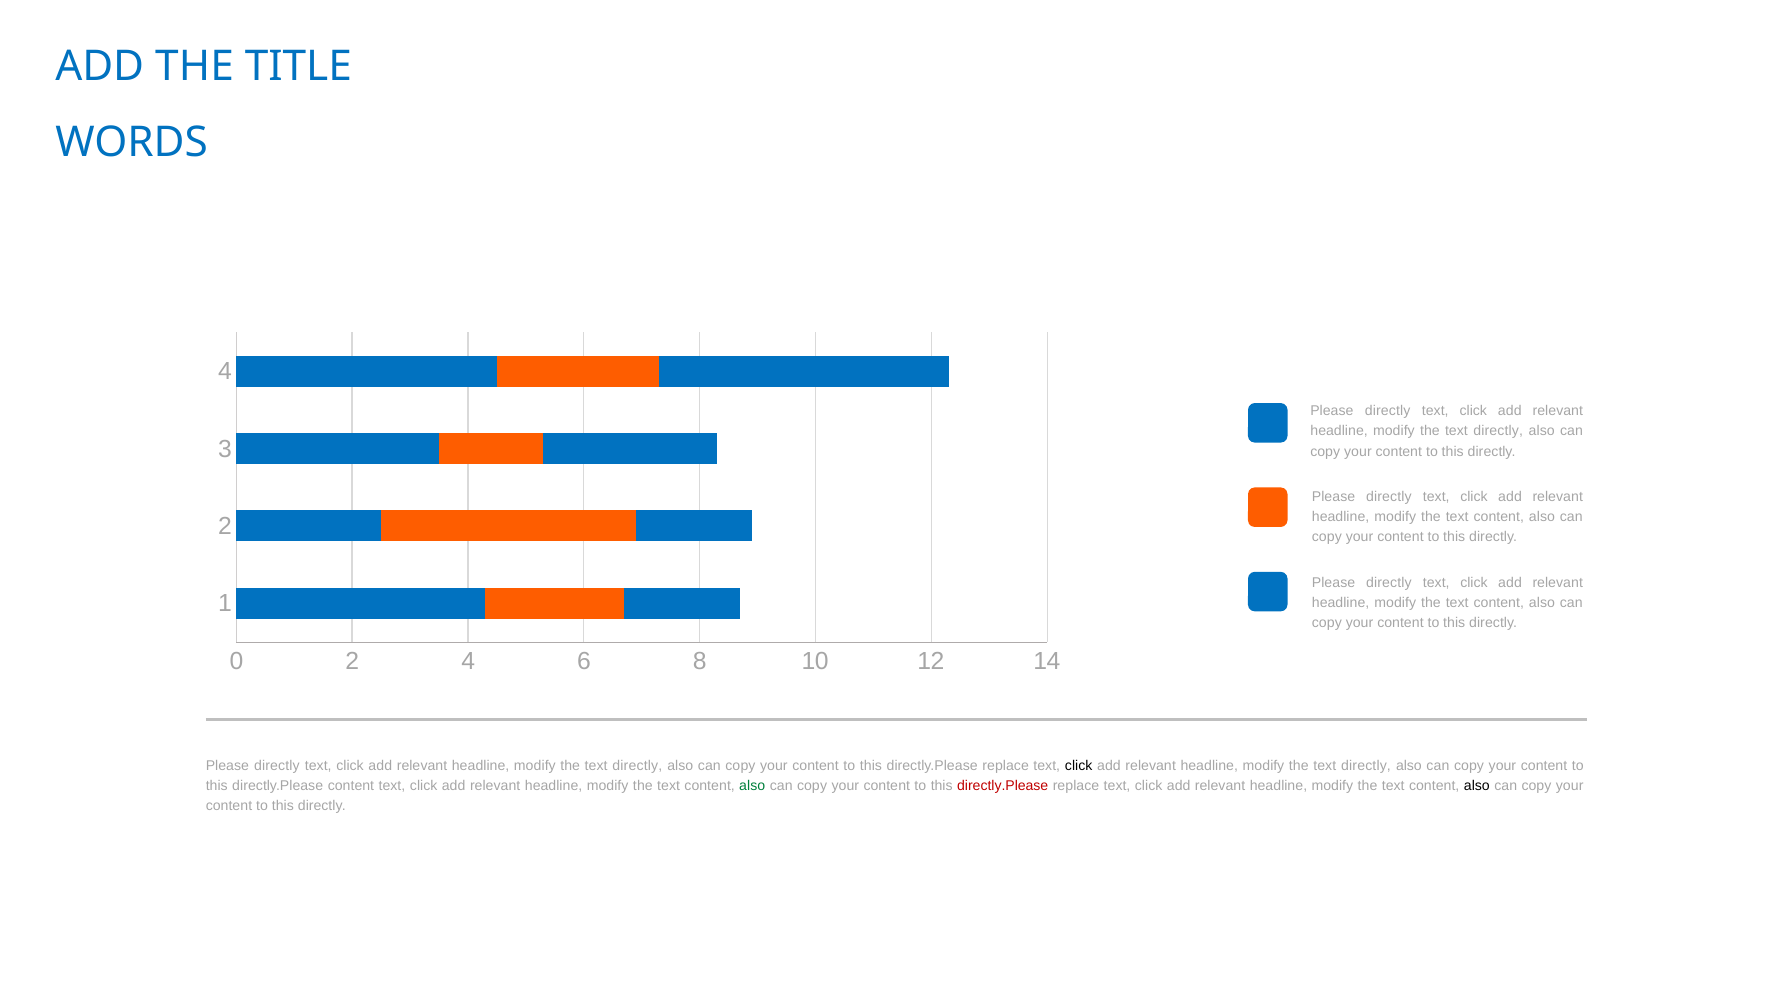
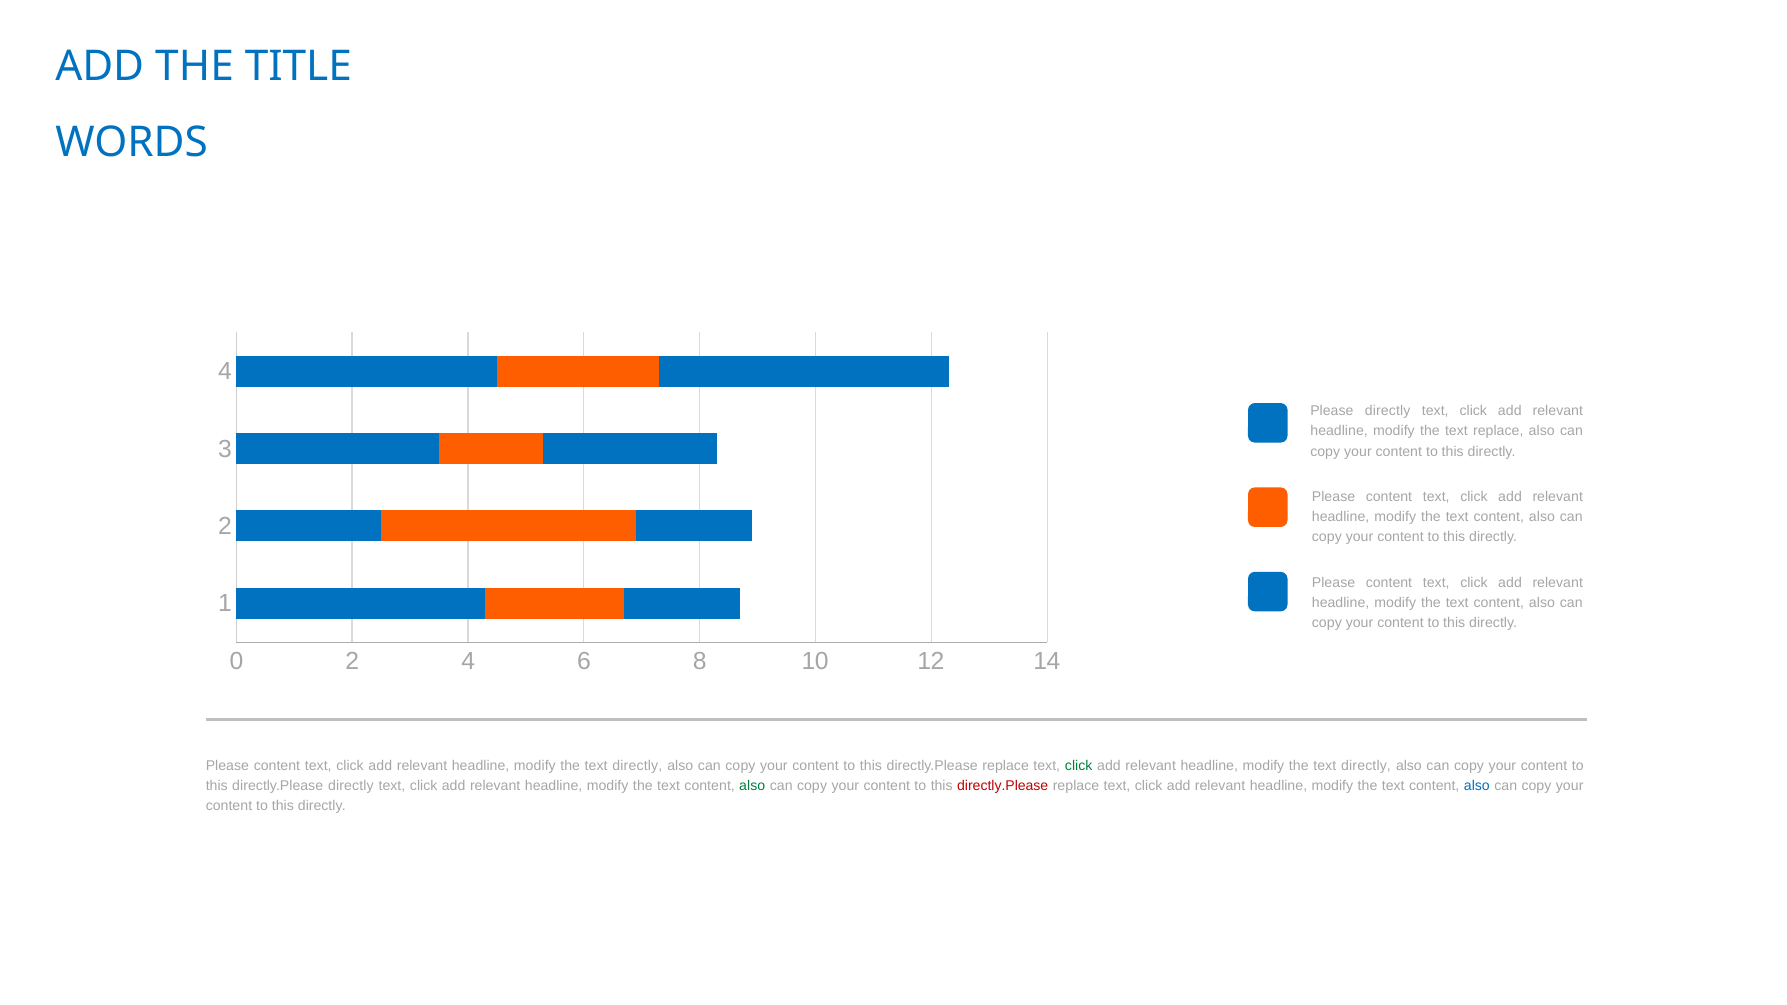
directly: directly -> replace (1498, 431)
directly: directly -> content (1389, 497)
directly: directly -> content (1389, 583)
directly: directly -> content (277, 766)
click colour: black -> green (1079, 766)
directly.Please content: content -> directly (351, 786)
also colour: black -> blue (1477, 786)
